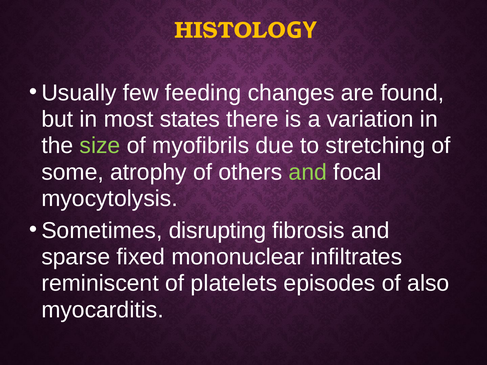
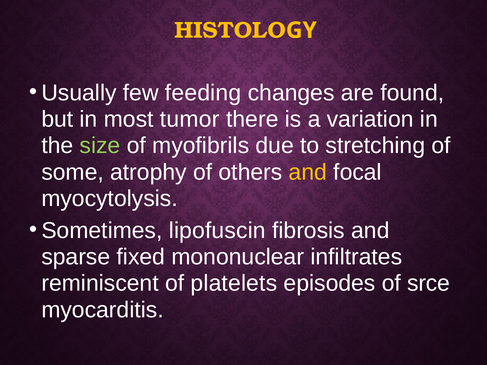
states: states -> tumor (190, 119)
and colour: light green -> yellow (308, 172)
disrupting: disrupting -> lipofuscin (217, 231)
also: also -> srce (428, 284)
